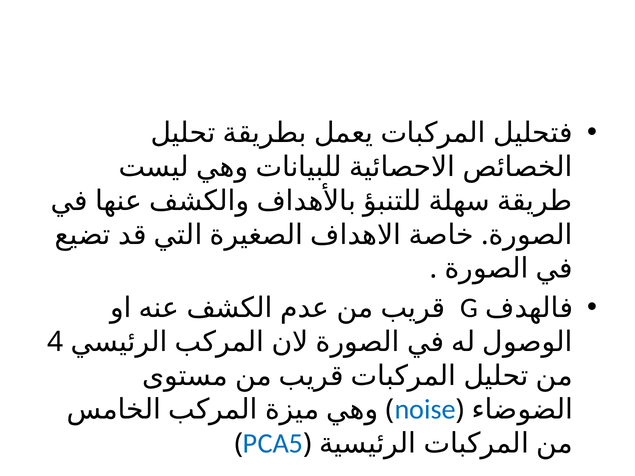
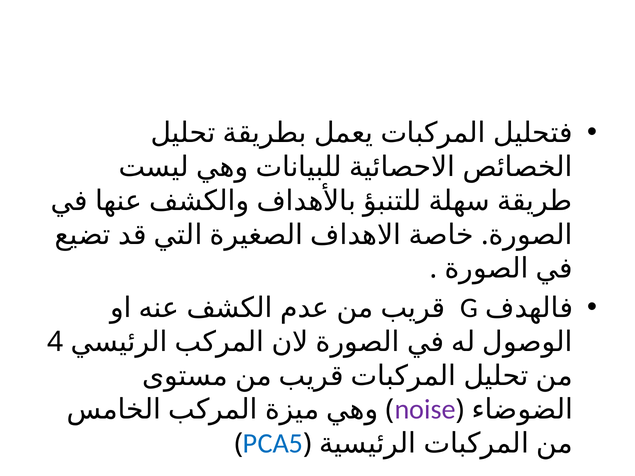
noise colour: blue -> purple (425, 410)
